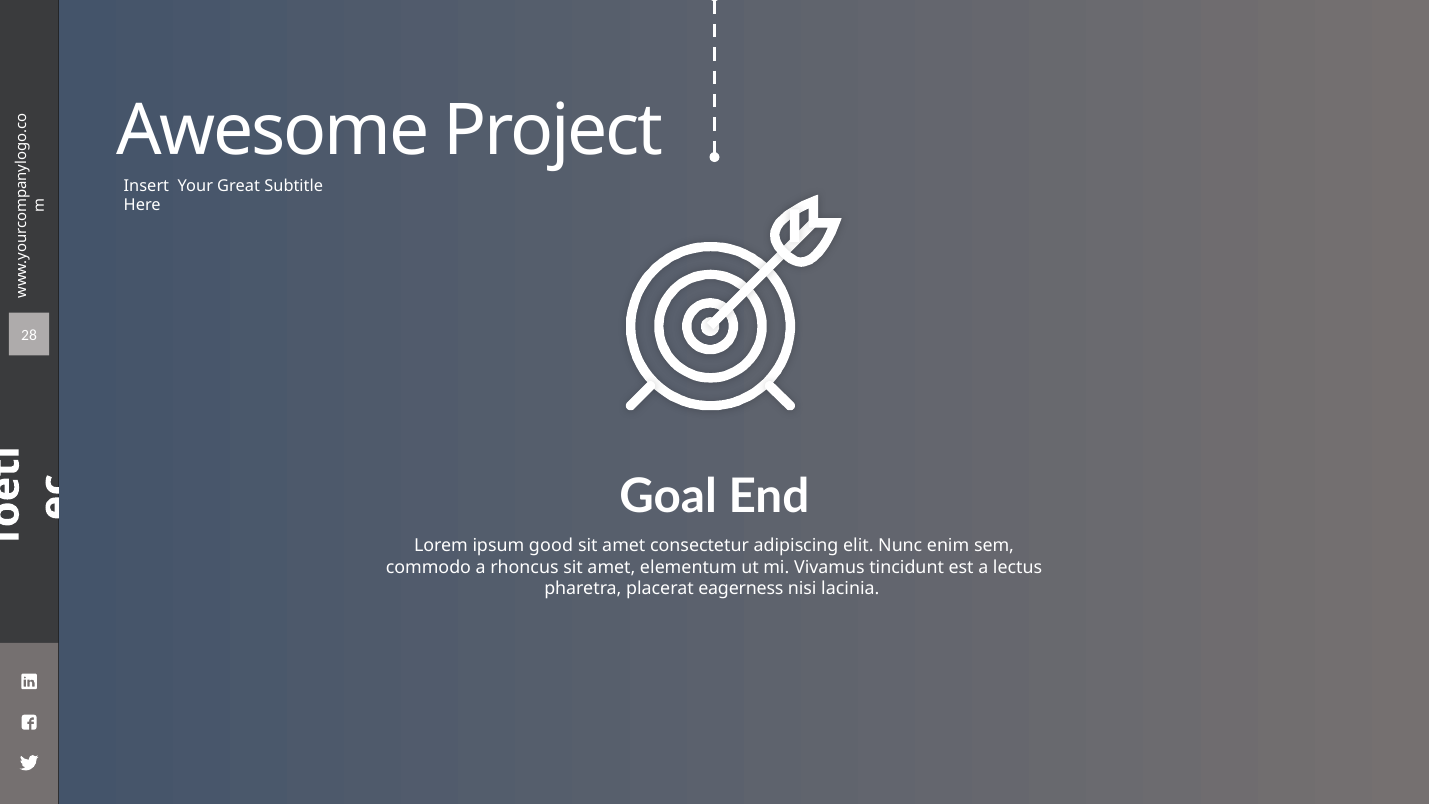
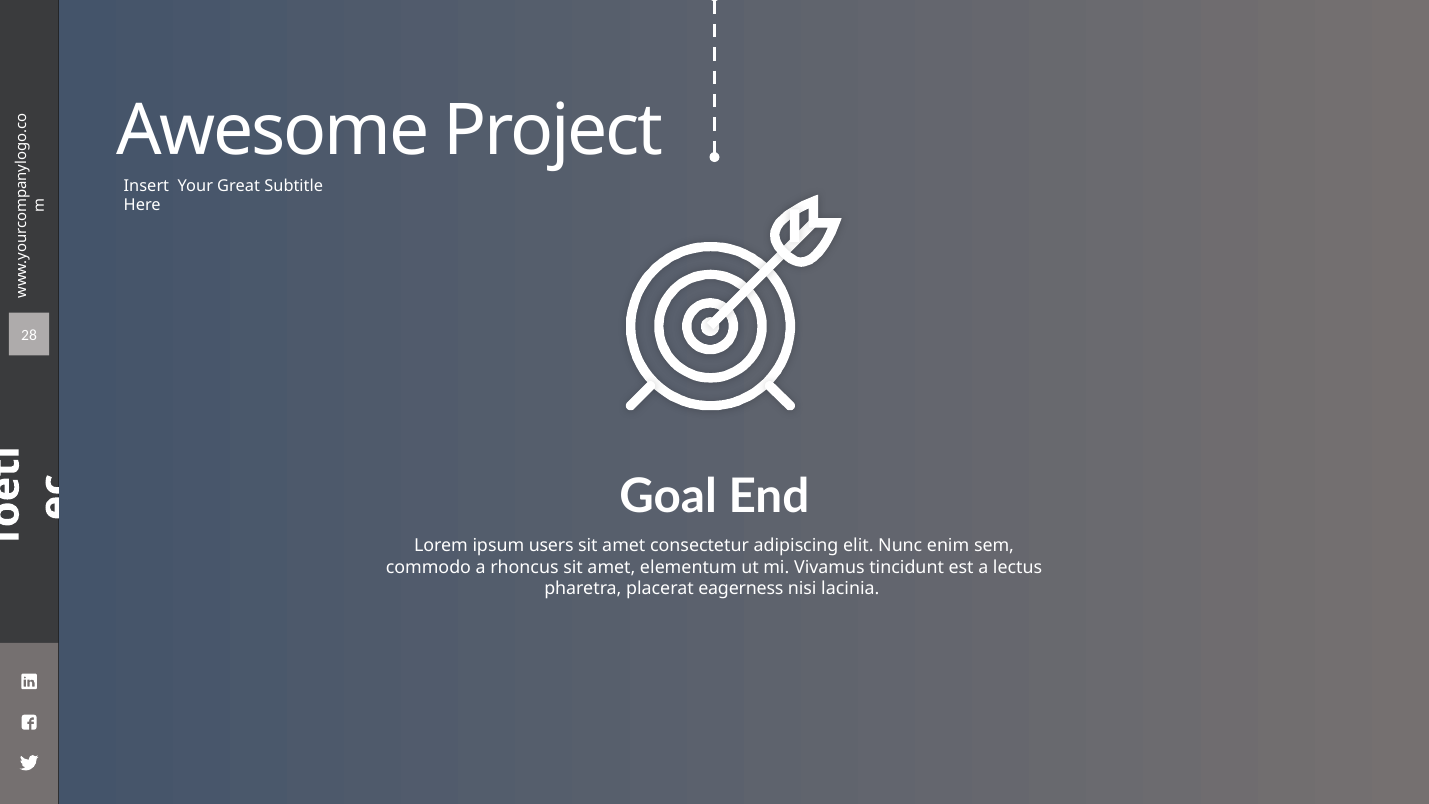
good: good -> users (551, 546)
